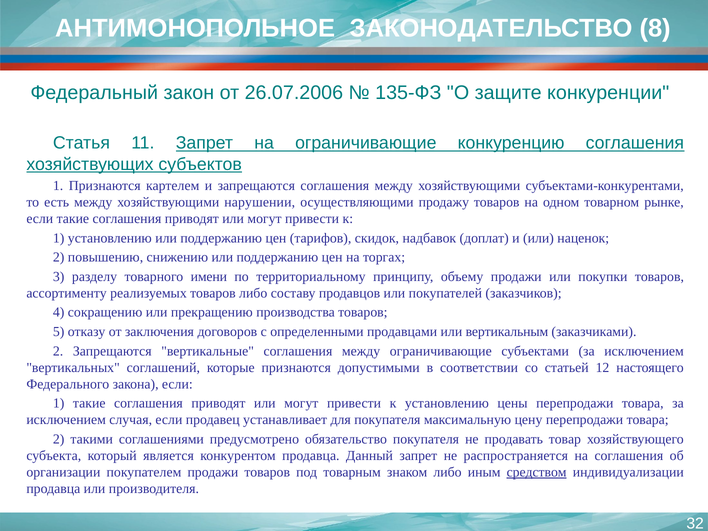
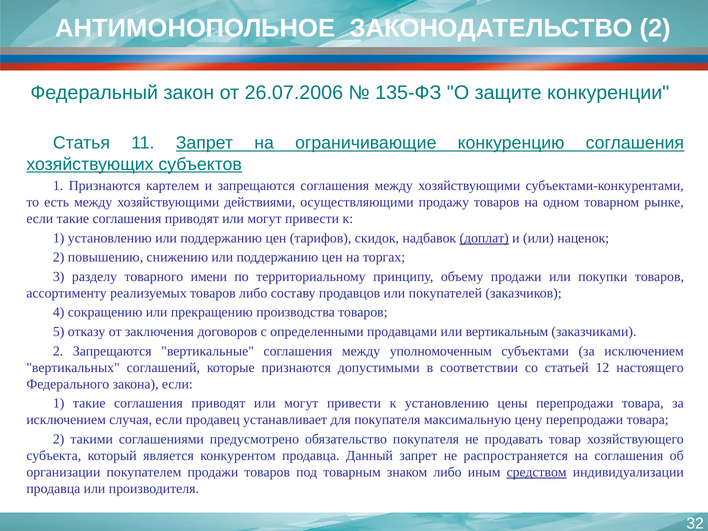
ЗАКОНОДАТЕЛЬСТВО 8: 8 -> 2 (655, 28)
нарушении: нарушении -> действиями (260, 202)
доплат underline: none -> present (484, 238)
между ограничивающие: ограничивающие -> уполномоченным (441, 351)
